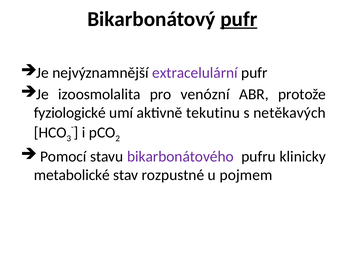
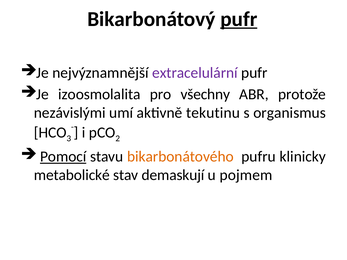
venózní: venózní -> všechny (205, 94)
fyziologické: fyziologické -> nezávislými (70, 113)
netěkavých: netěkavých -> organismus (290, 113)
Pomocí underline: none -> present (63, 157)
bikarbonátového colour: purple -> orange (180, 157)
rozpustné: rozpustné -> demaskují (173, 175)
